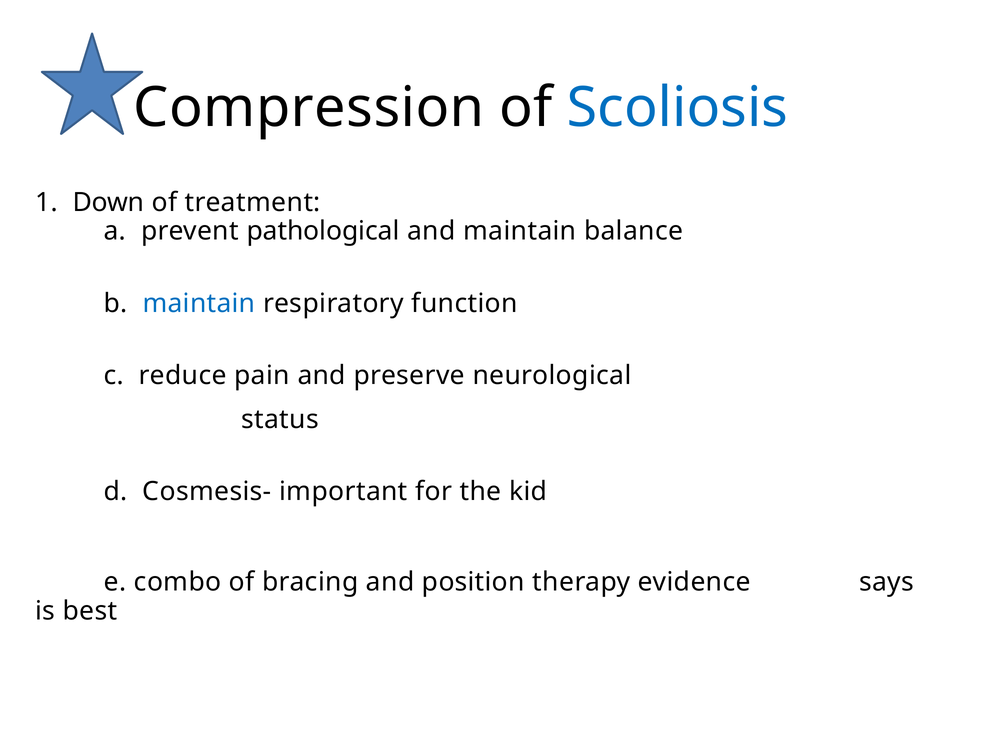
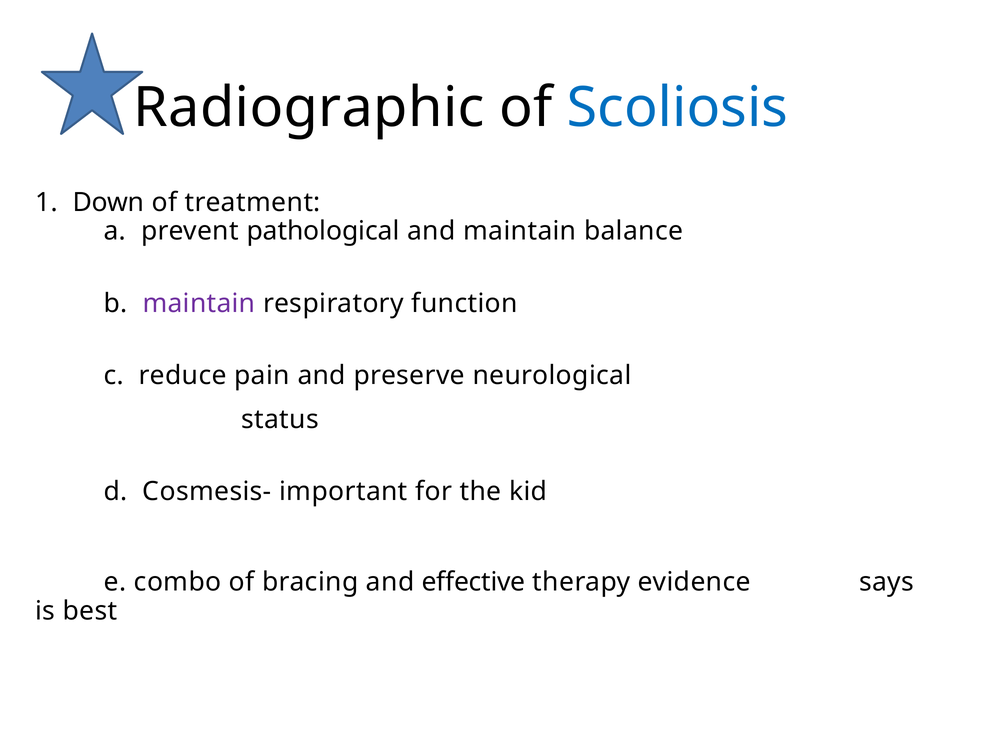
Compression: Compression -> Radiographic (309, 108)
maintain colour: blue -> purple (199, 303)
position: position -> effective (474, 582)
